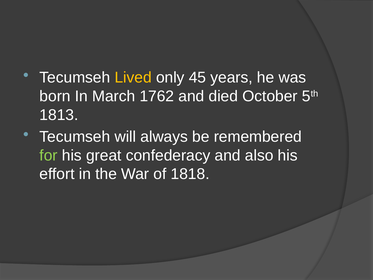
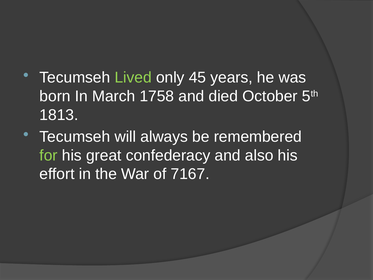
Lived colour: yellow -> light green (133, 78)
1762: 1762 -> 1758 (157, 96)
1818: 1818 -> 7167 (190, 174)
